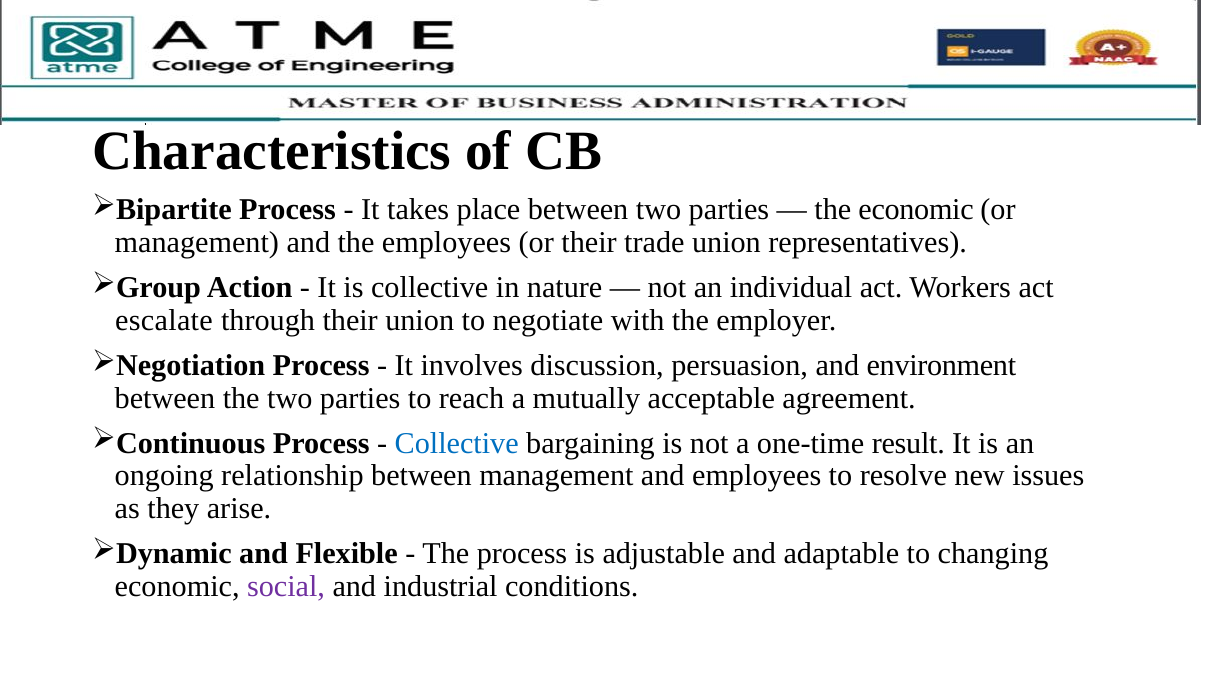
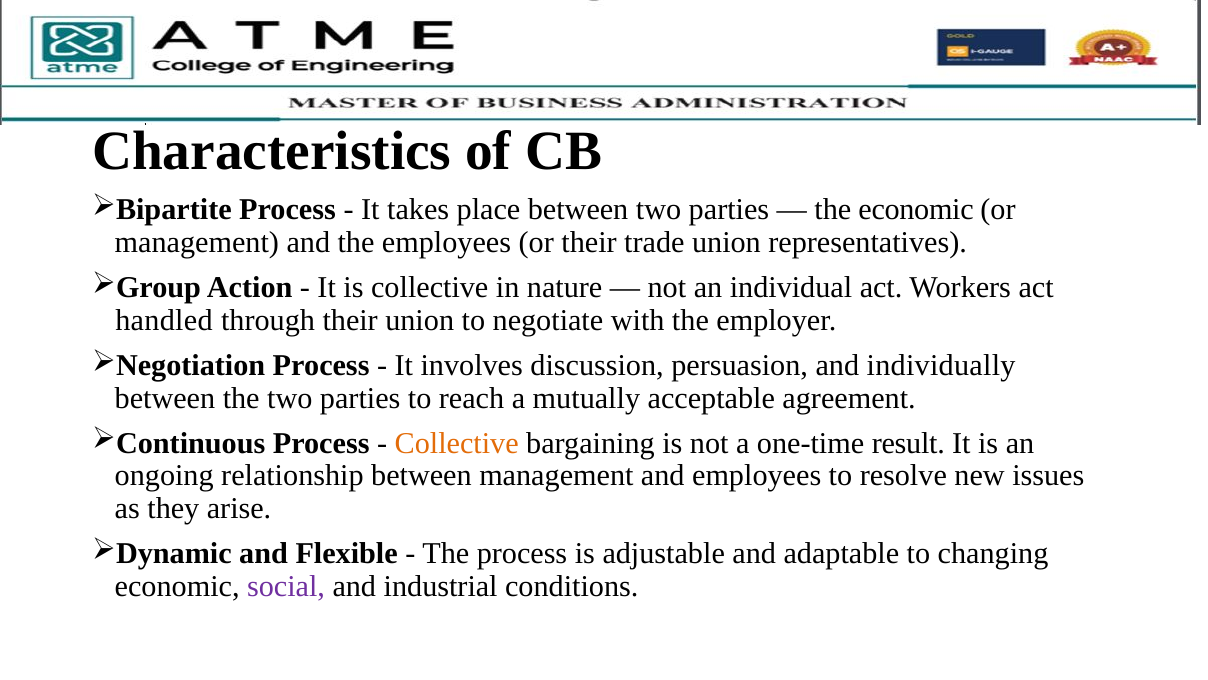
escalate: escalate -> handled (164, 320)
environment: environment -> individually (941, 365)
Collective colour: blue -> orange (457, 443)
